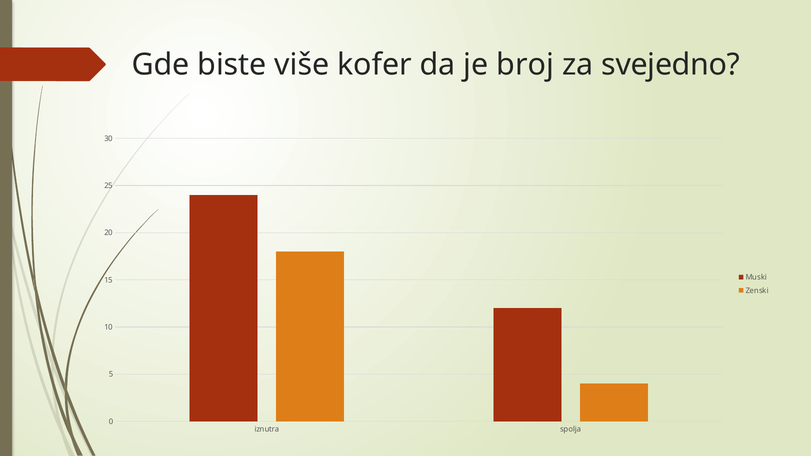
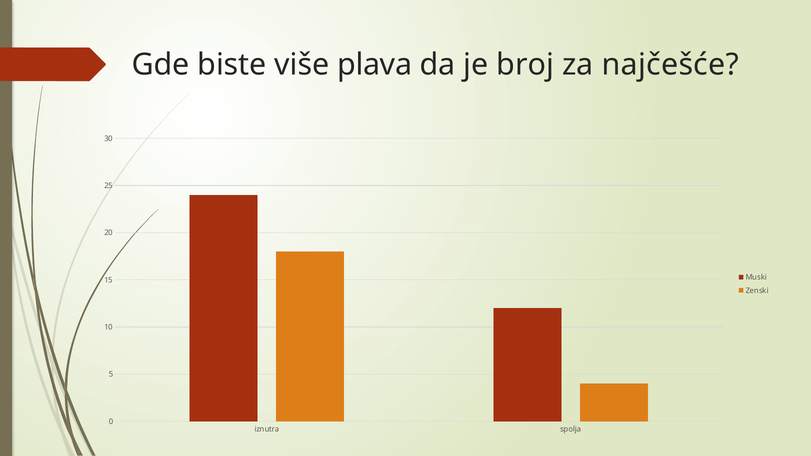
kofer: kofer -> plava (375, 65)
svejedno: svejedno -> najčešće (670, 65)
